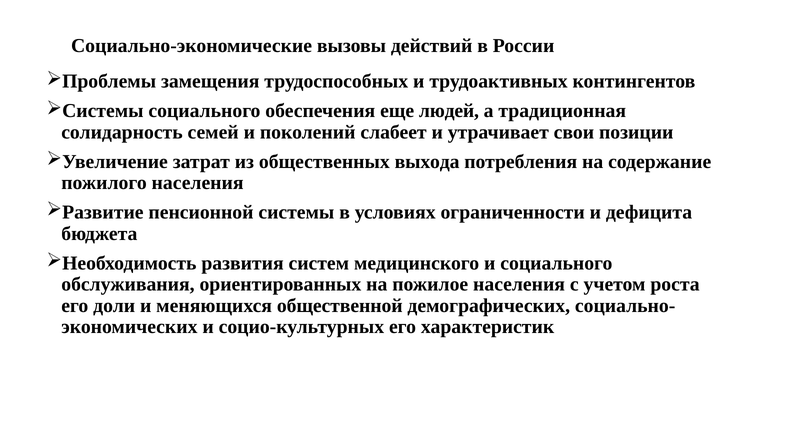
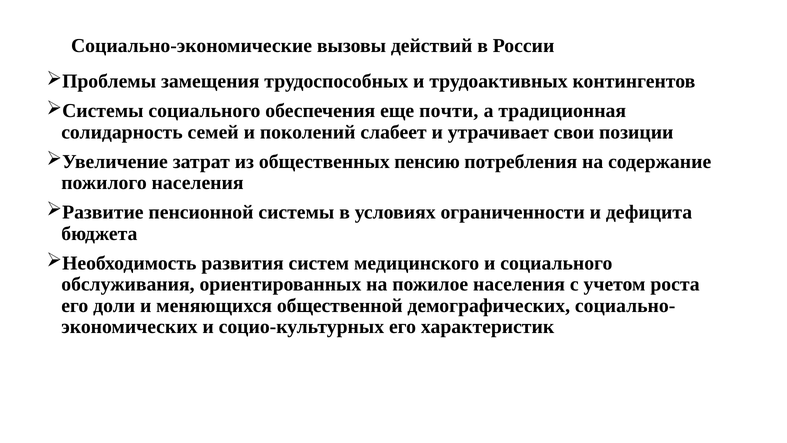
людей: людей -> почти (449, 111)
выхода: выхода -> пенсию (427, 162)
